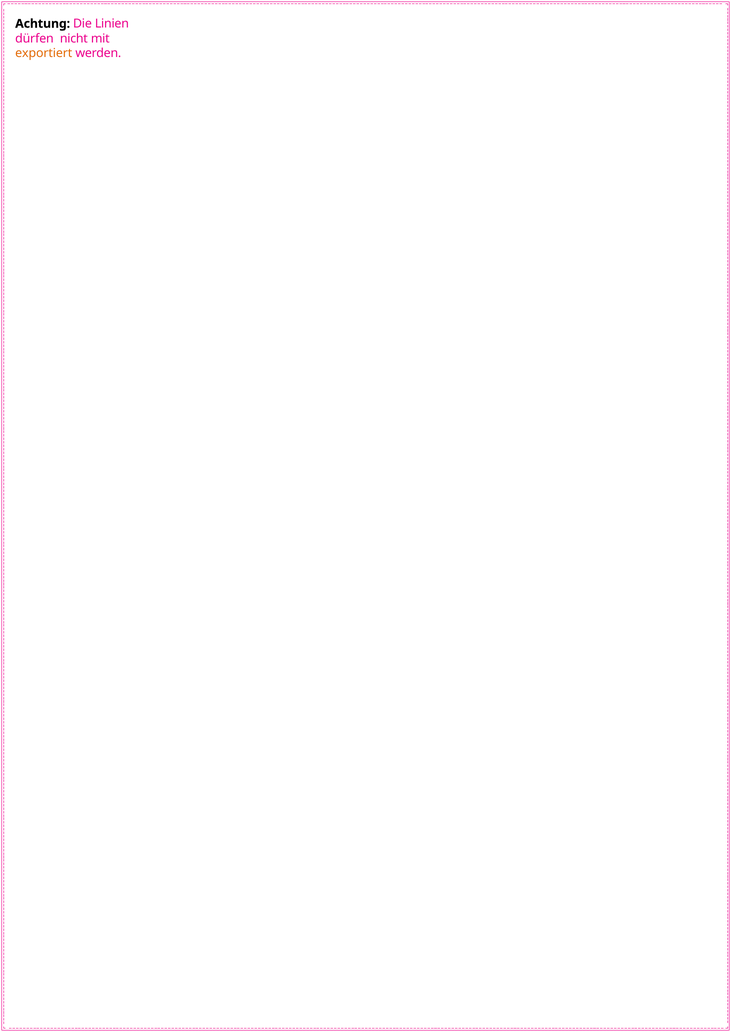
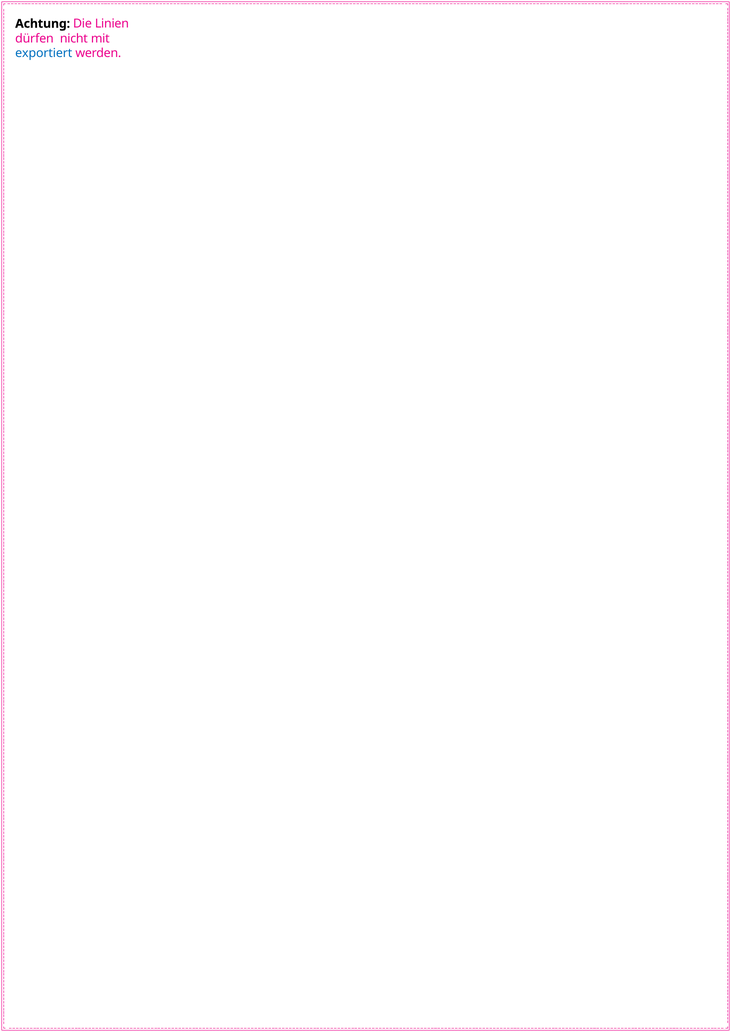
exportiert colour: orange -> blue (44, 53)
